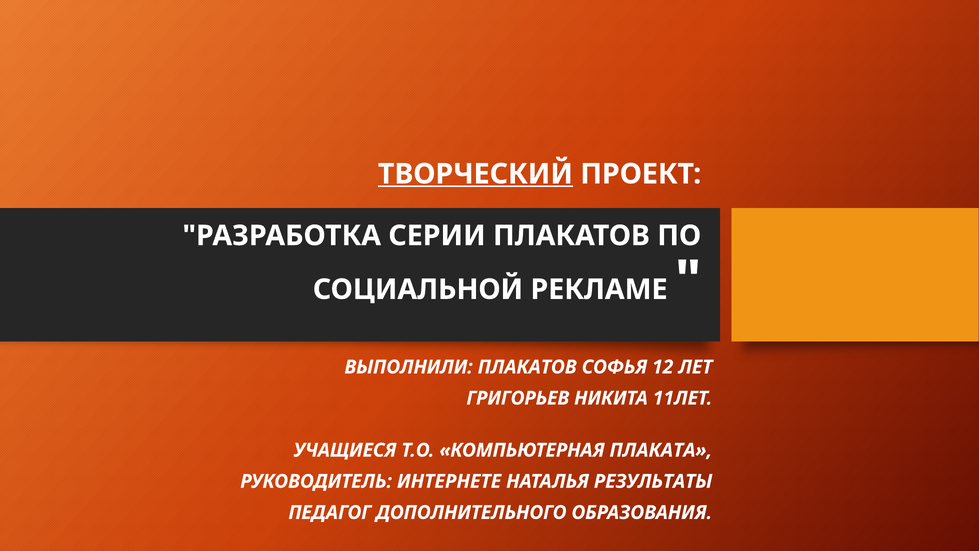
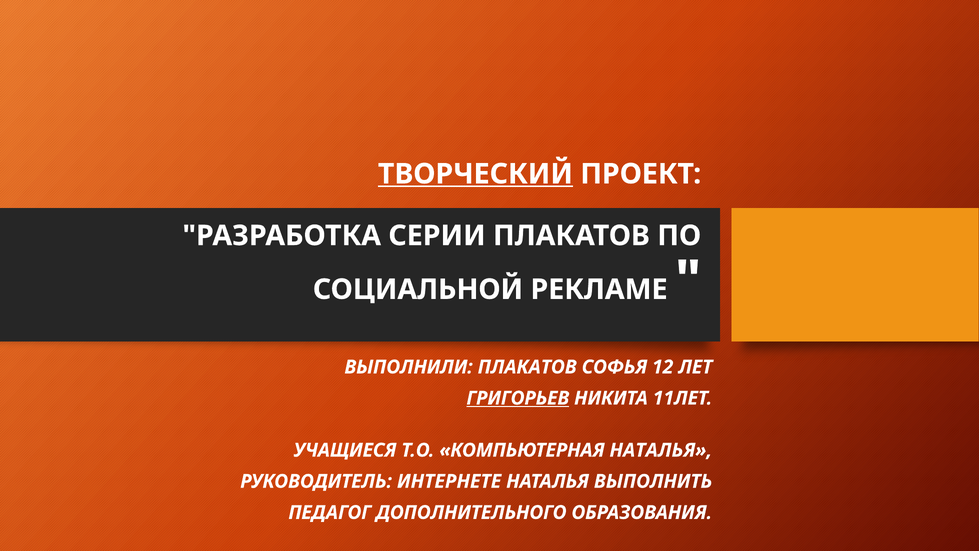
ГРИГОРЬЕВ underline: none -> present (518, 398)
КОМПЬЮТЕРНАЯ ПЛАКАТА: ПЛАКАТА -> НАТАЛЬЯ (661, 450)
РЕЗУЛЬТАТЫ: РЕЗУЛЬТАТЫ -> ВЫПОЛНИТЬ (653, 481)
